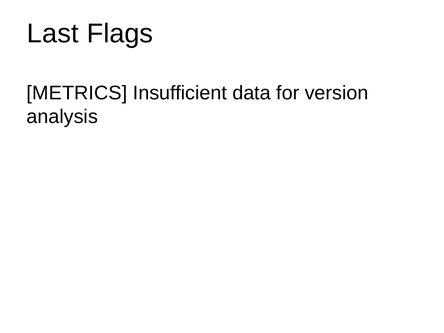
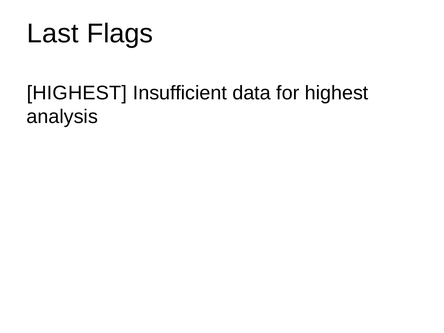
METRICS: METRICS -> HIGHEST (77, 93)
for version: version -> highest (337, 93)
